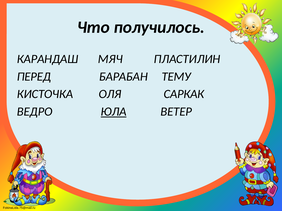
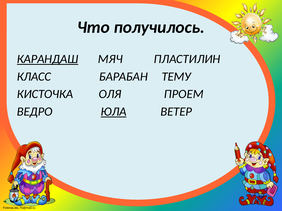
КАРАНДАШ underline: none -> present (48, 59)
ПЕРЕД: ПЕРЕД -> КЛАСС (34, 77)
САРКАК: САРКАК -> ПРОЕМ (184, 94)
